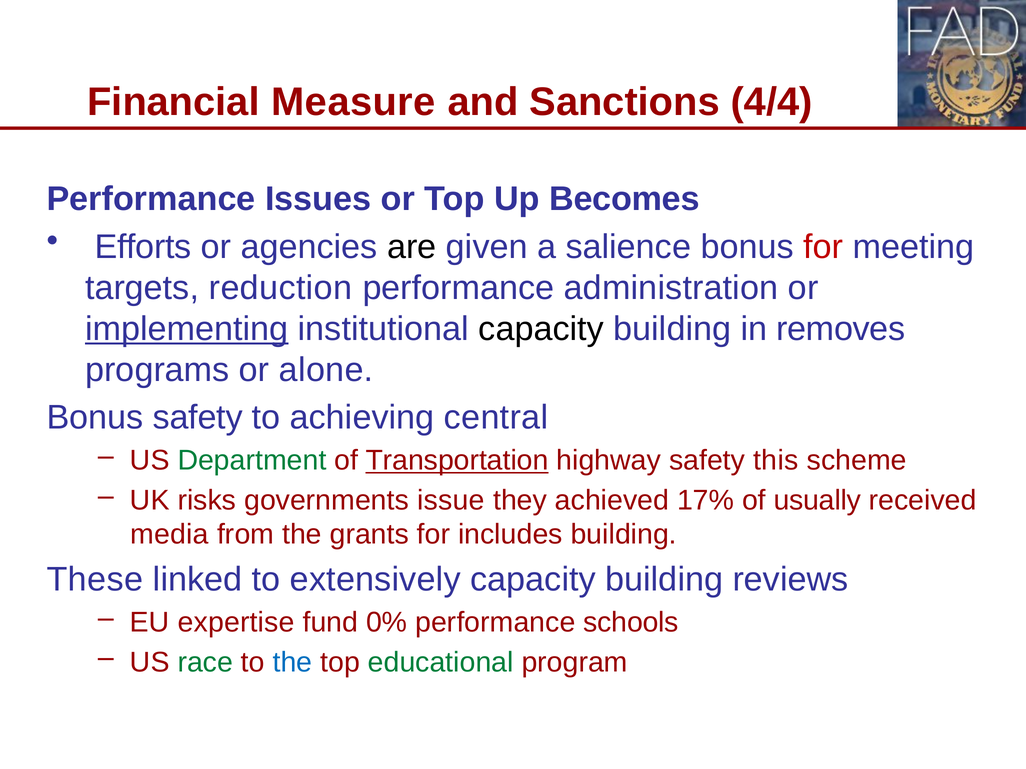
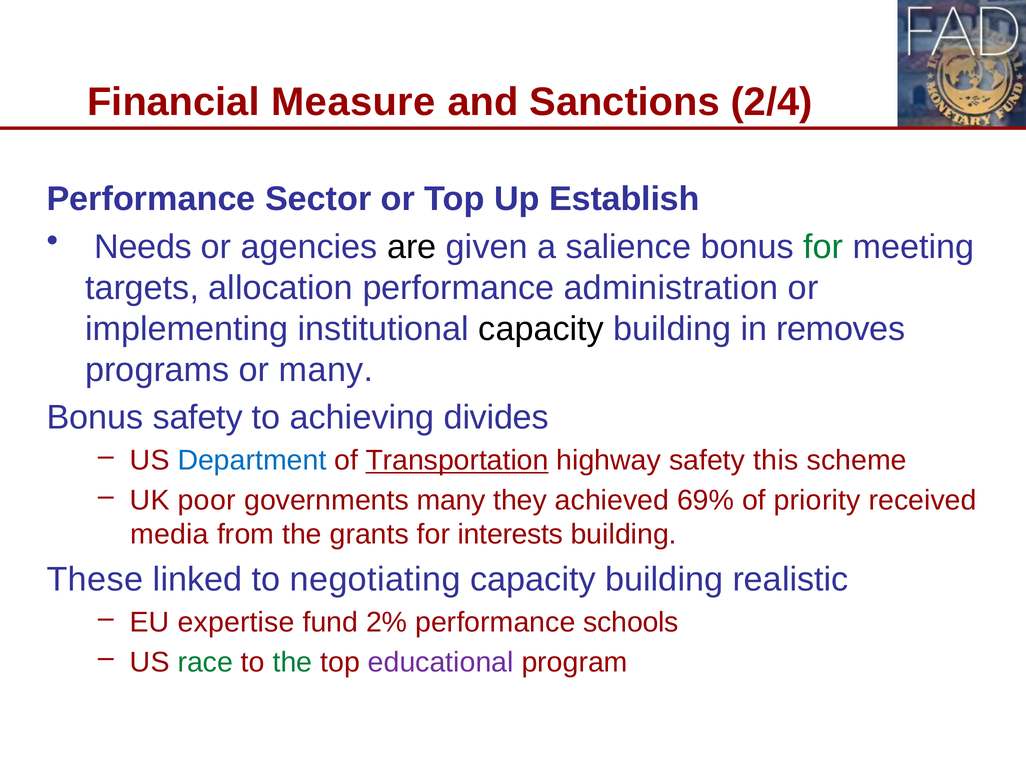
4/4: 4/4 -> 2/4 (772, 102)
Issues: Issues -> Sector (318, 199)
Becomes: Becomes -> Establish (624, 199)
Efforts: Efforts -> Needs (143, 247)
for colour: red -> green (823, 247)
reduction: reduction -> allocation (281, 288)
implementing underline: present -> none (187, 329)
or alone: alone -> many (326, 370)
central: central -> divides (496, 418)
Department colour: green -> blue (252, 461)
risks: risks -> poor (207, 501)
governments issue: issue -> many (451, 501)
17%: 17% -> 69% (706, 501)
usually: usually -> priority (817, 501)
includes: includes -> interests (510, 535)
extensively: extensively -> negotiating (375, 580)
reviews: reviews -> realistic (791, 580)
0%: 0% -> 2% (387, 623)
the colour: blue -> green (292, 663)
educational colour: green -> purple (441, 663)
